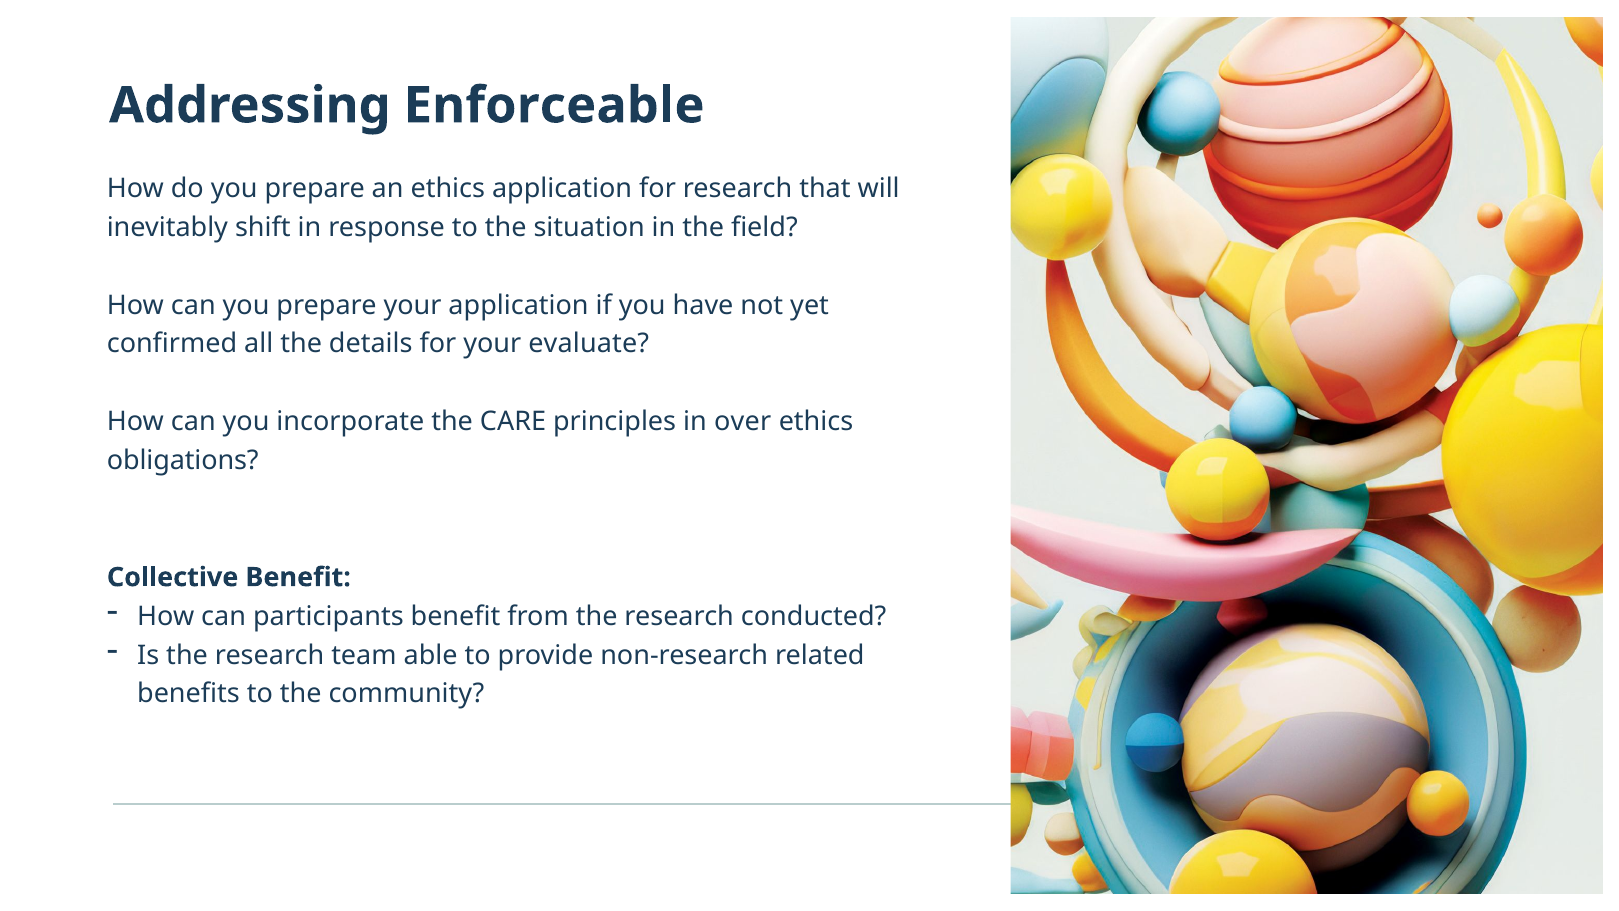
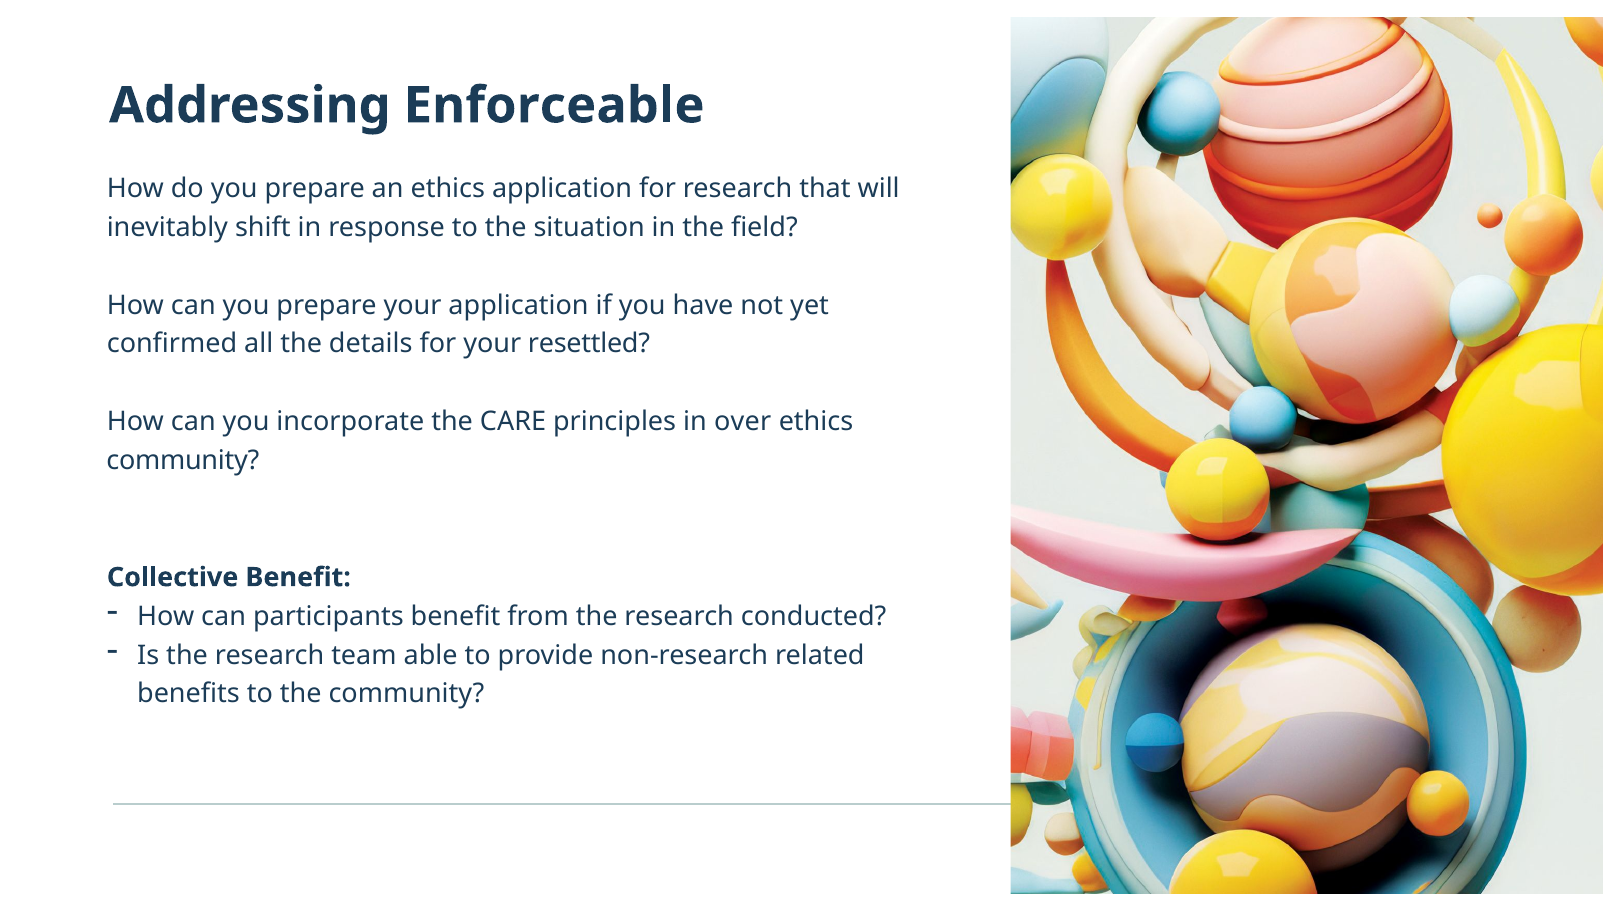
evaluate: evaluate -> resettled (589, 344)
obligations: obligations -> community (183, 461)
